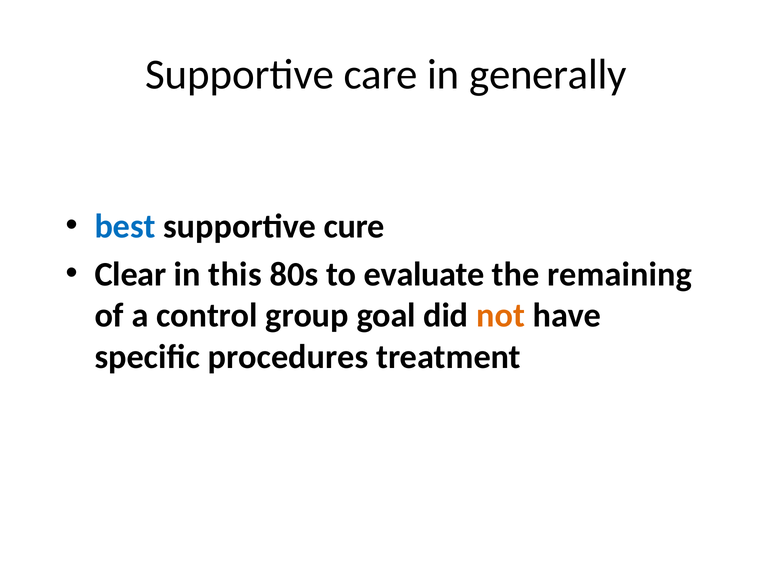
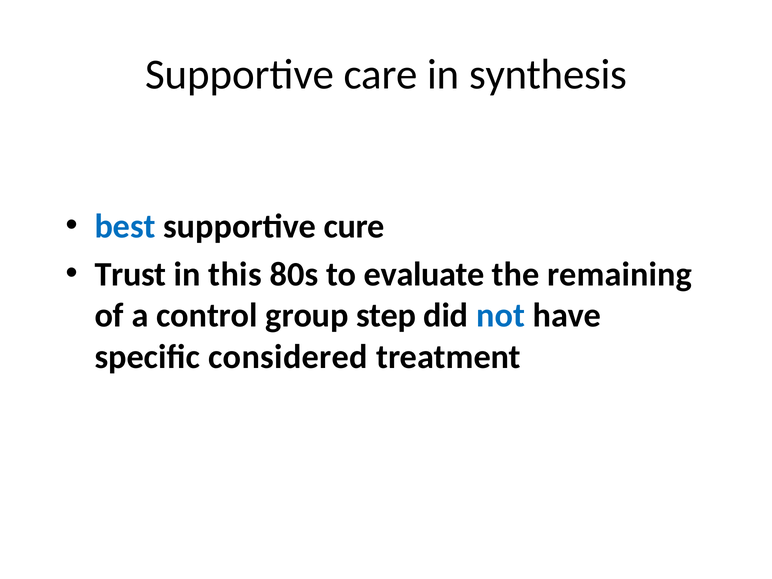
generally: generally -> synthesis (548, 74)
Clear: Clear -> Trust (130, 274)
goal: goal -> step (386, 316)
not colour: orange -> blue (501, 316)
procedures: procedures -> considered (288, 357)
